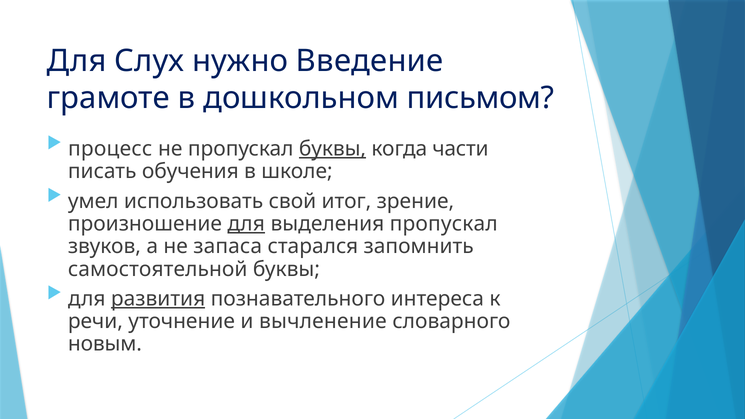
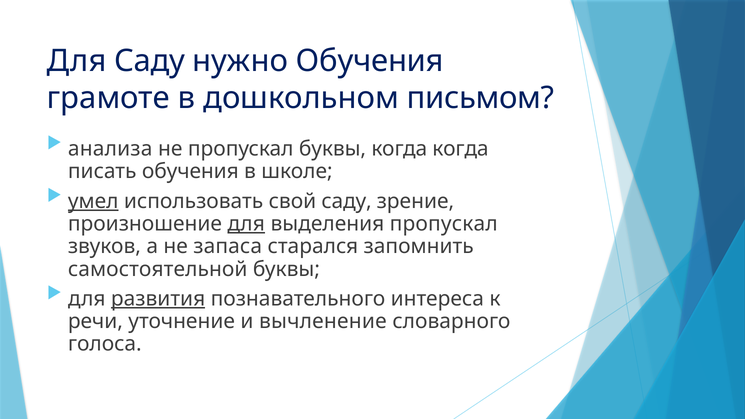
Для Слух: Слух -> Саду (149, 61)
нужно Введение: Введение -> Обучения (370, 61)
процесс: процесс -> анализа (110, 149)
буквы underline: present -> none (333, 149)
когда части: части -> когда (460, 149)
умел underline: none -> present (93, 201)
свой итог: итог -> саду (347, 201)
новым: новым -> голоса (105, 344)
